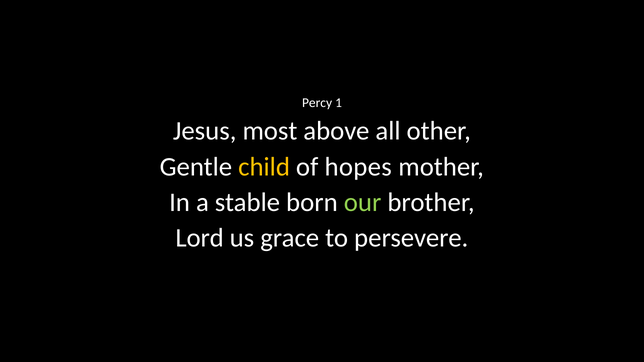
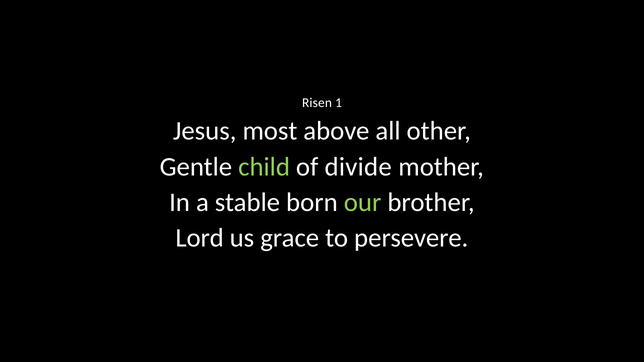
Percy: Percy -> Risen (317, 103)
child colour: yellow -> light green (264, 167)
hopes: hopes -> divide (358, 167)
